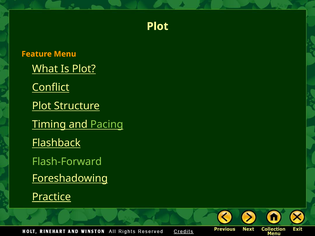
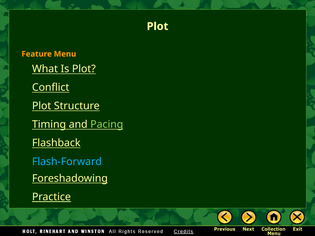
Flash-Forward colour: light green -> light blue (67, 162)
